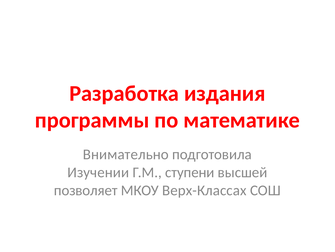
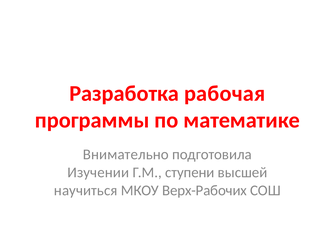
издания: издания -> рабочая (225, 93)
позволяет: позволяет -> научиться (86, 190)
Верх-Классах: Верх-Классах -> Верх-Рабочих (205, 190)
